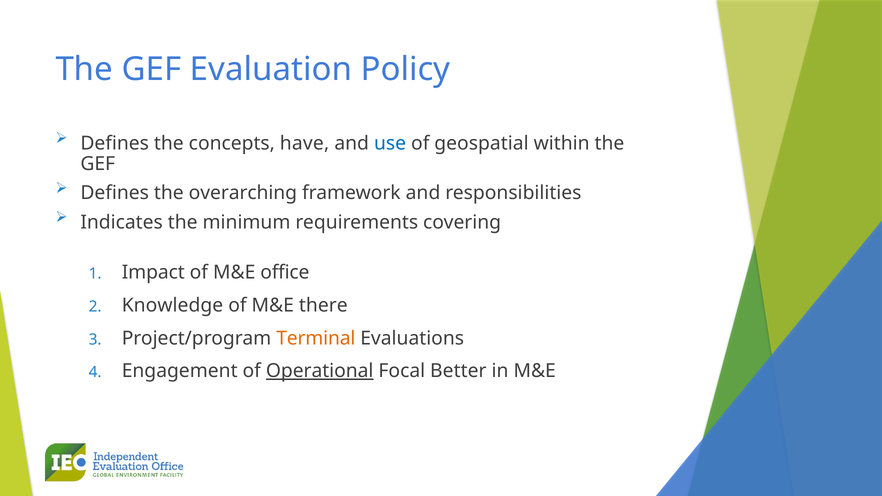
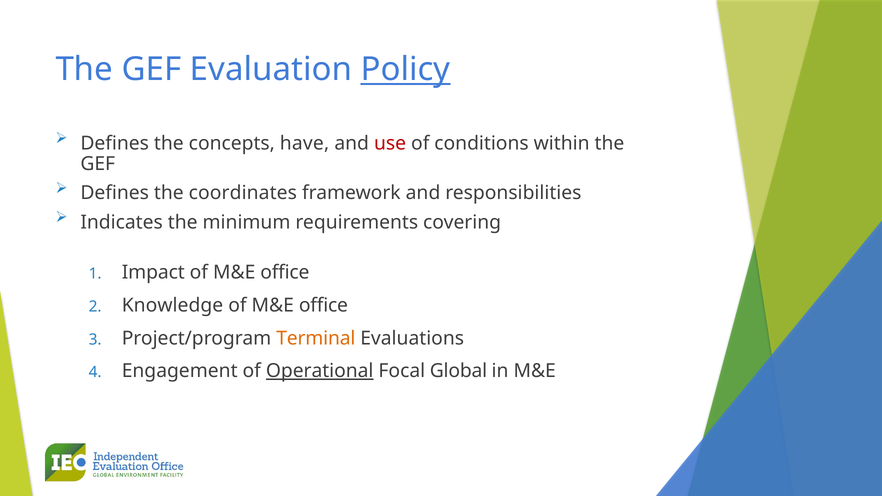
Policy underline: none -> present (405, 70)
use colour: blue -> red (390, 143)
geospatial: geospatial -> conditions (481, 143)
overarching: overarching -> coordinates (243, 193)
there: there -> office (323, 305)
Better: Better -> Global (458, 371)
